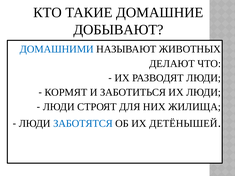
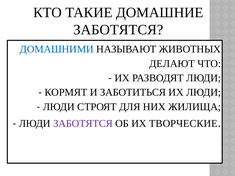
ДОБЫВАЮТ: ДОБЫВАЮТ -> ЗАБОТЯТСЯ (118, 30)
ЗАБОТЯТСЯ colour: blue -> purple (83, 124)
ДЕТЁНЫШЕЙ: ДЕТЁНЫШЕЙ -> ТВОРЧЕСКИЕ (183, 124)
